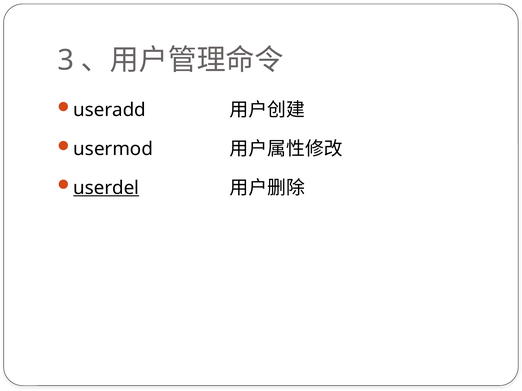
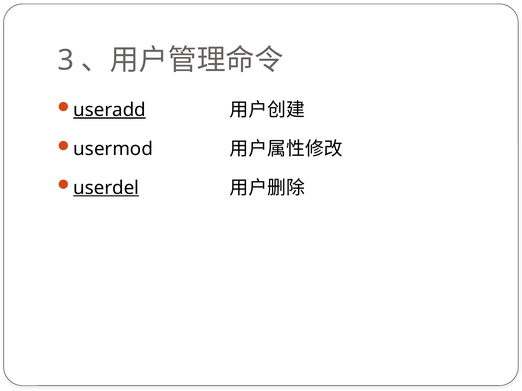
useradd underline: none -> present (110, 110)
